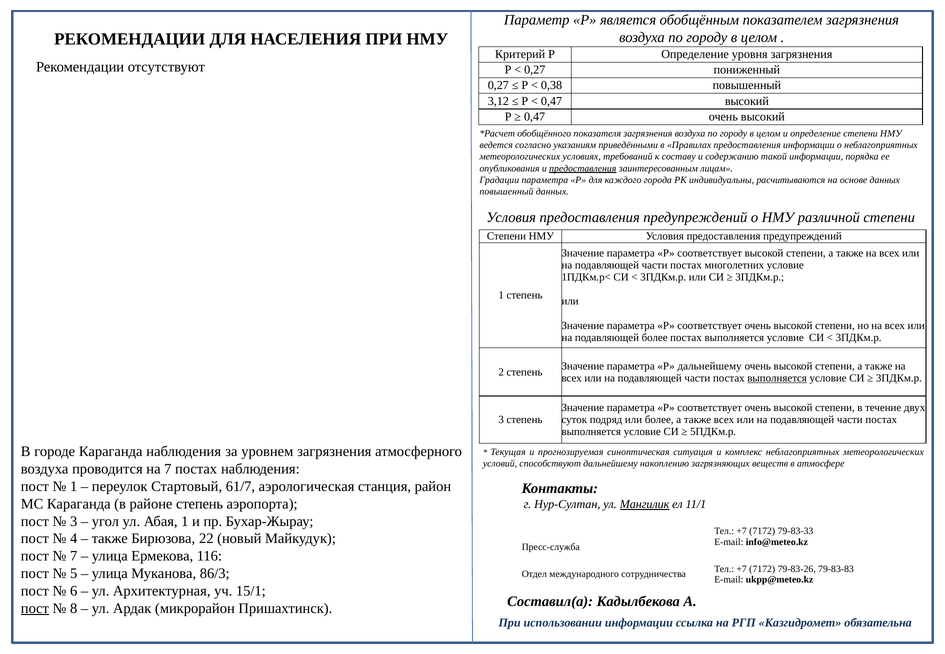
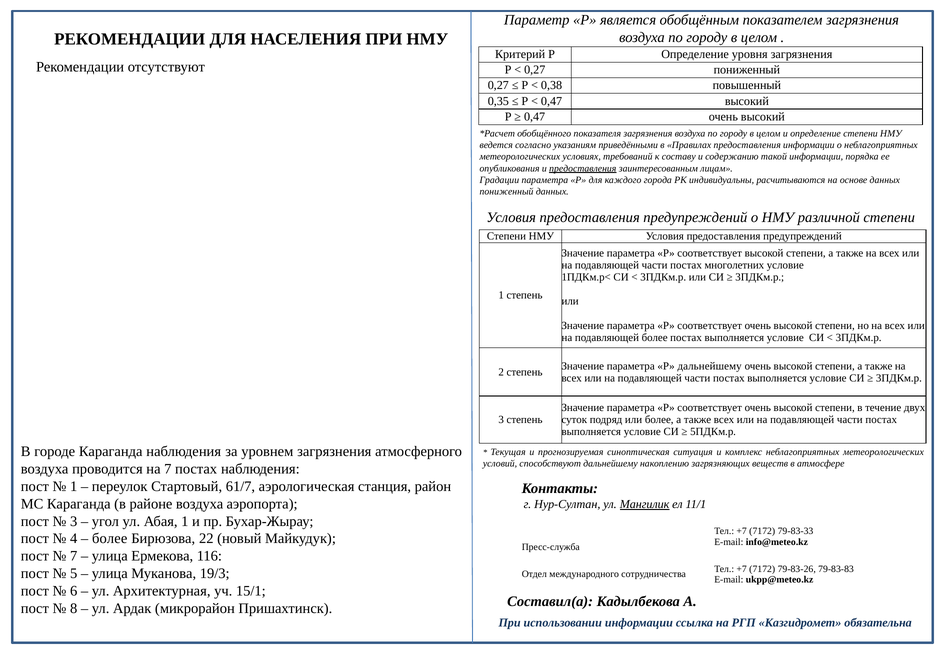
3,12: 3,12 -> 0,35 (498, 101)
повышенный: повышенный -> пониженный (507, 192)
выполняется underline: present -> none (777, 378)
районе степень: степень -> воздуха (200, 504)
также: также -> более (110, 539)
86/3: 86/3 -> 19/3 (215, 574)
пост underline: present -> none (35, 609)
